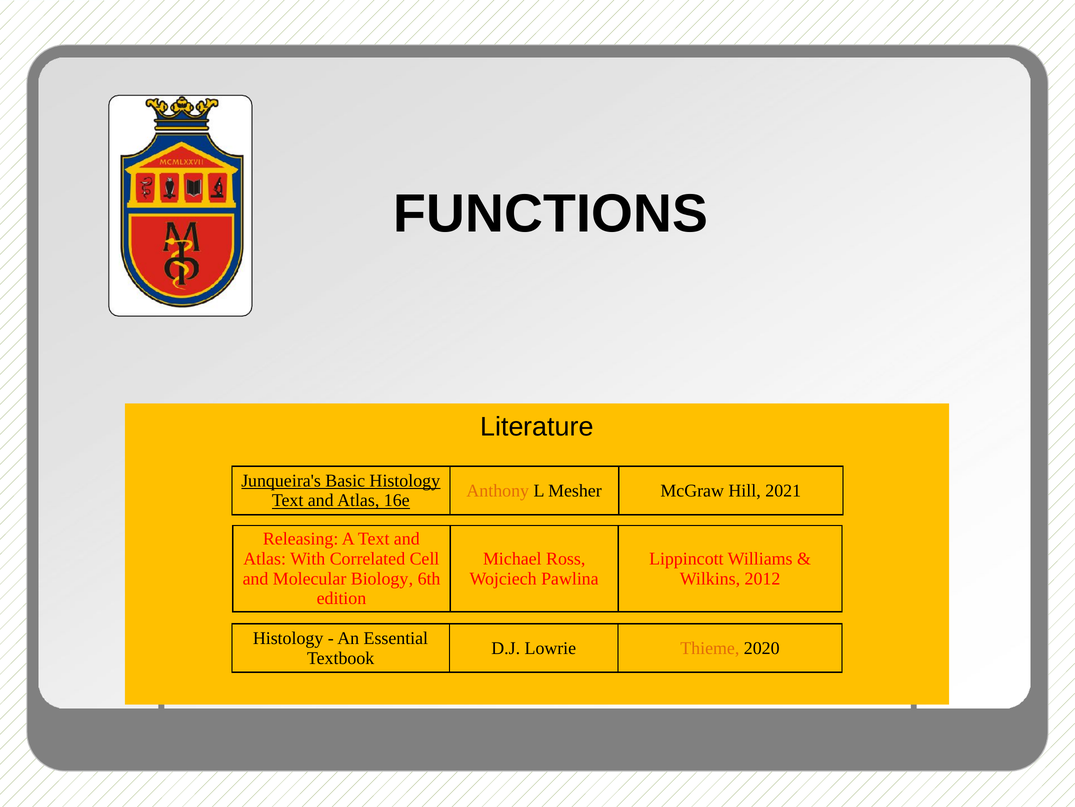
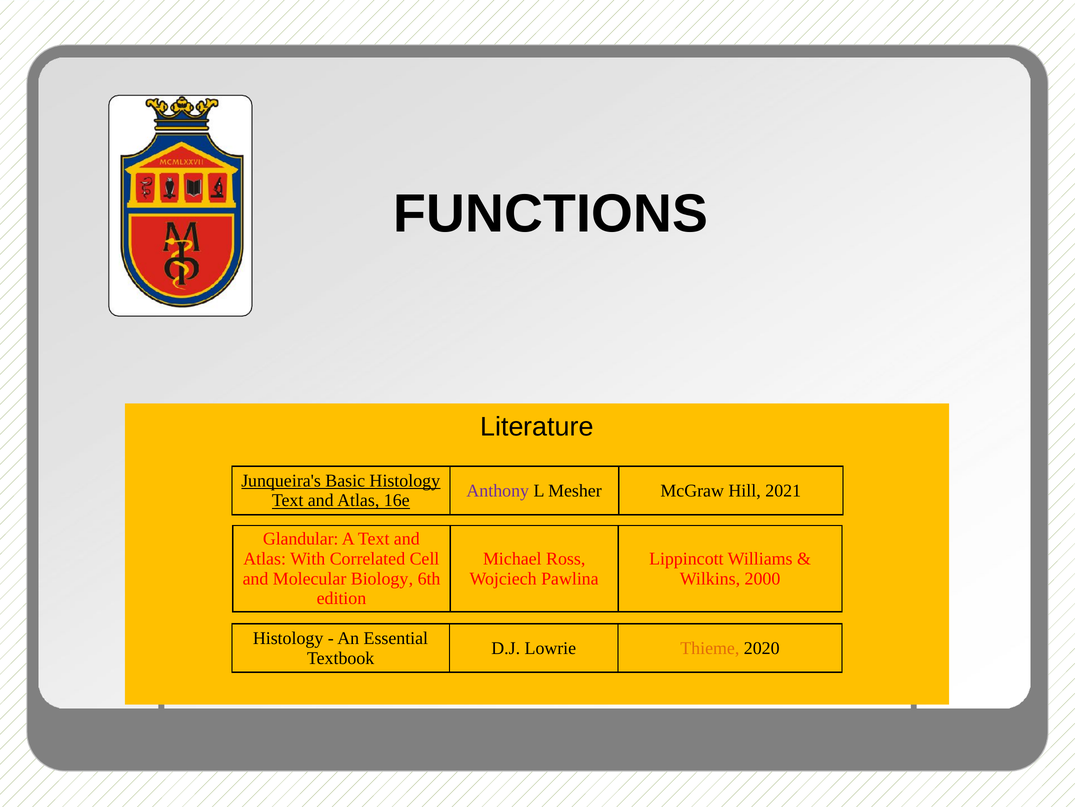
Anthony colour: orange -> purple (498, 490)
Releasing: Releasing -> Glandular (301, 538)
2012: 2012 -> 2000 (762, 578)
